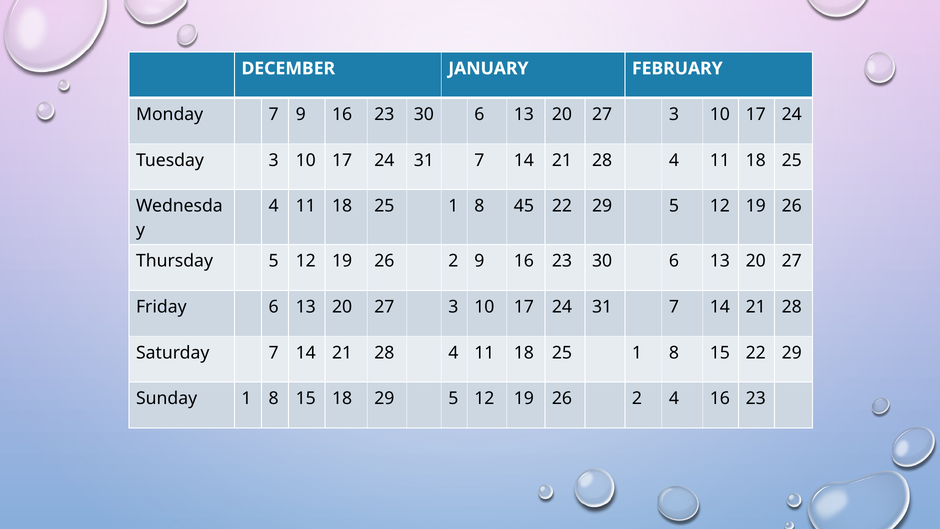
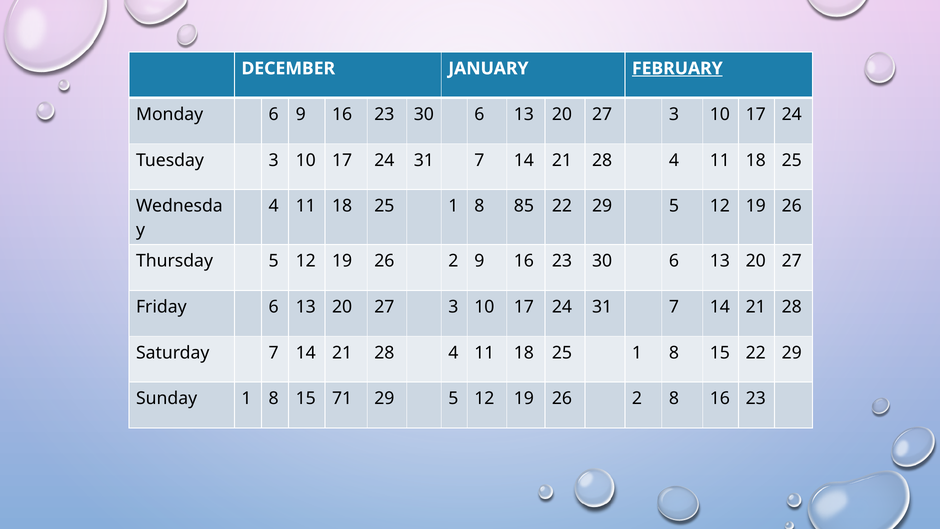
FEBRUARY underline: none -> present (677, 68)
Мonday 7: 7 -> 6 (274, 114)
45: 45 -> 85 (524, 206)
15 18: 18 -> 71 (342, 398)
2 4: 4 -> 8 (674, 398)
